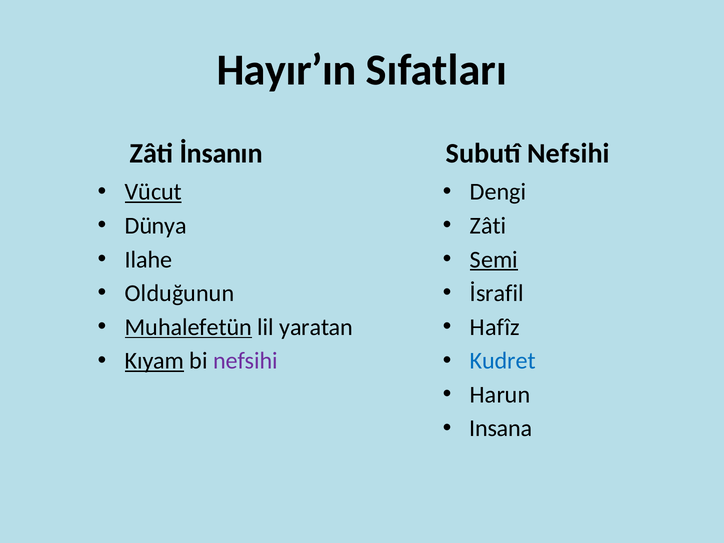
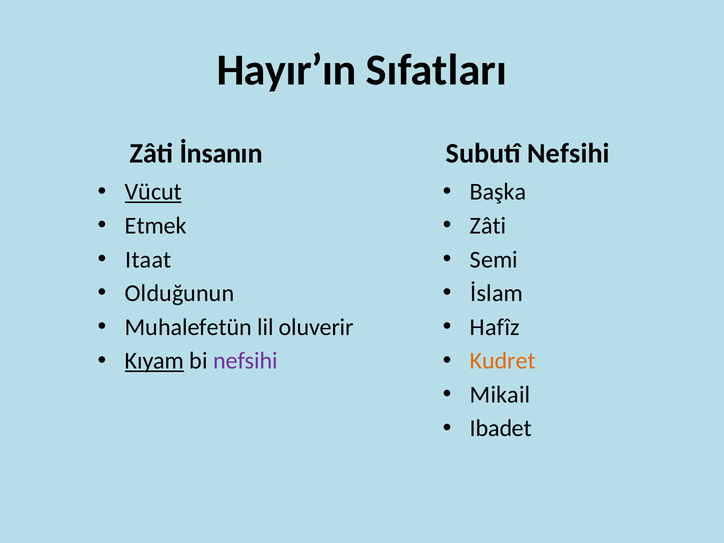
Dengi: Dengi -> Başka (498, 192)
Dünya: Dünya -> Etmek (156, 226)
Ilahe: Ilahe -> Itaat (148, 260)
Semi underline: present -> none (494, 260)
İsrafil: İsrafil -> İslam (497, 293)
Muhalefetün underline: present -> none (188, 327)
yaratan: yaratan -> oluverir (316, 327)
Kudret colour: blue -> orange (503, 361)
Harun: Harun -> Mikail (500, 395)
Insana: Insana -> Ibadet (501, 428)
